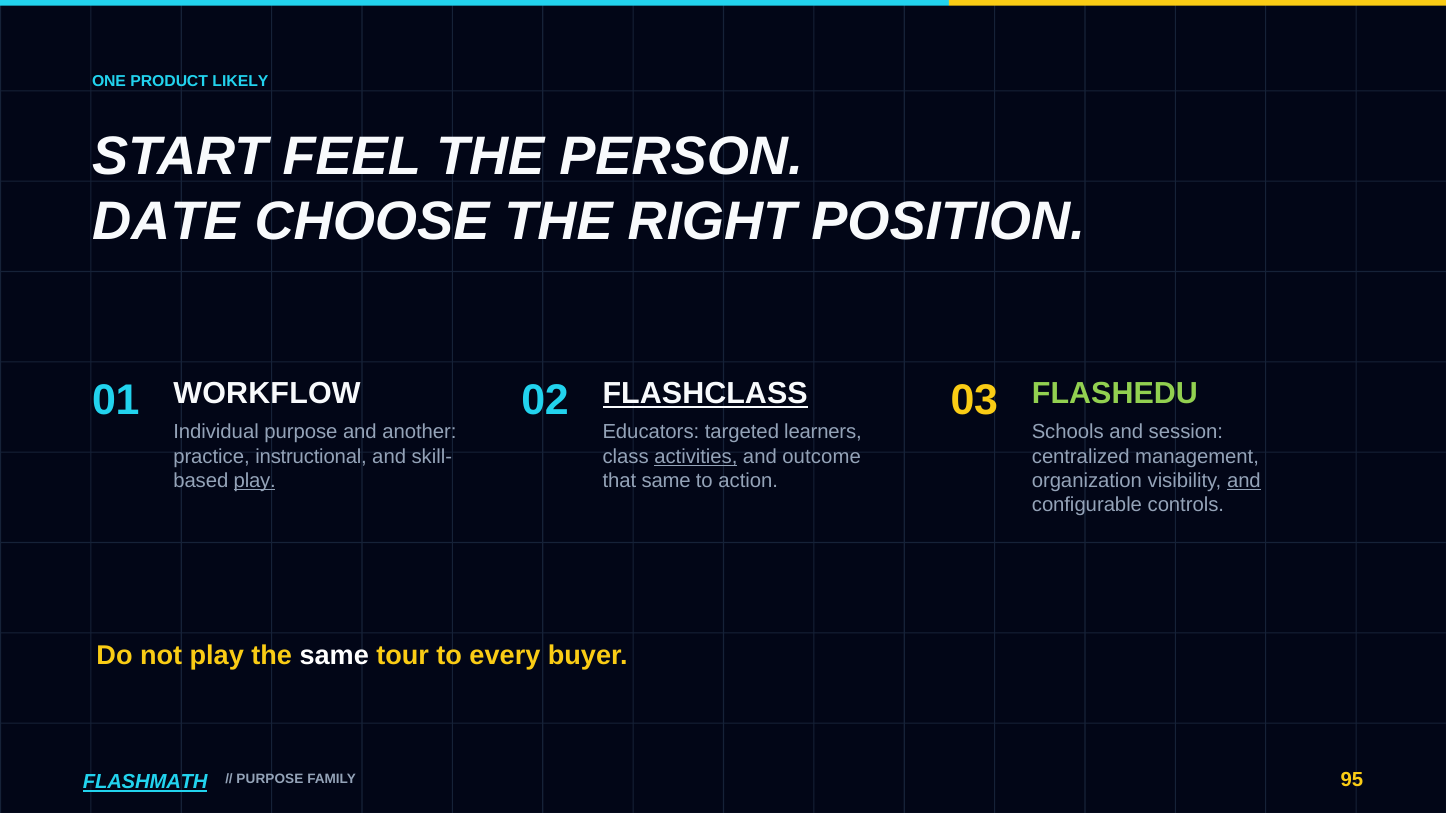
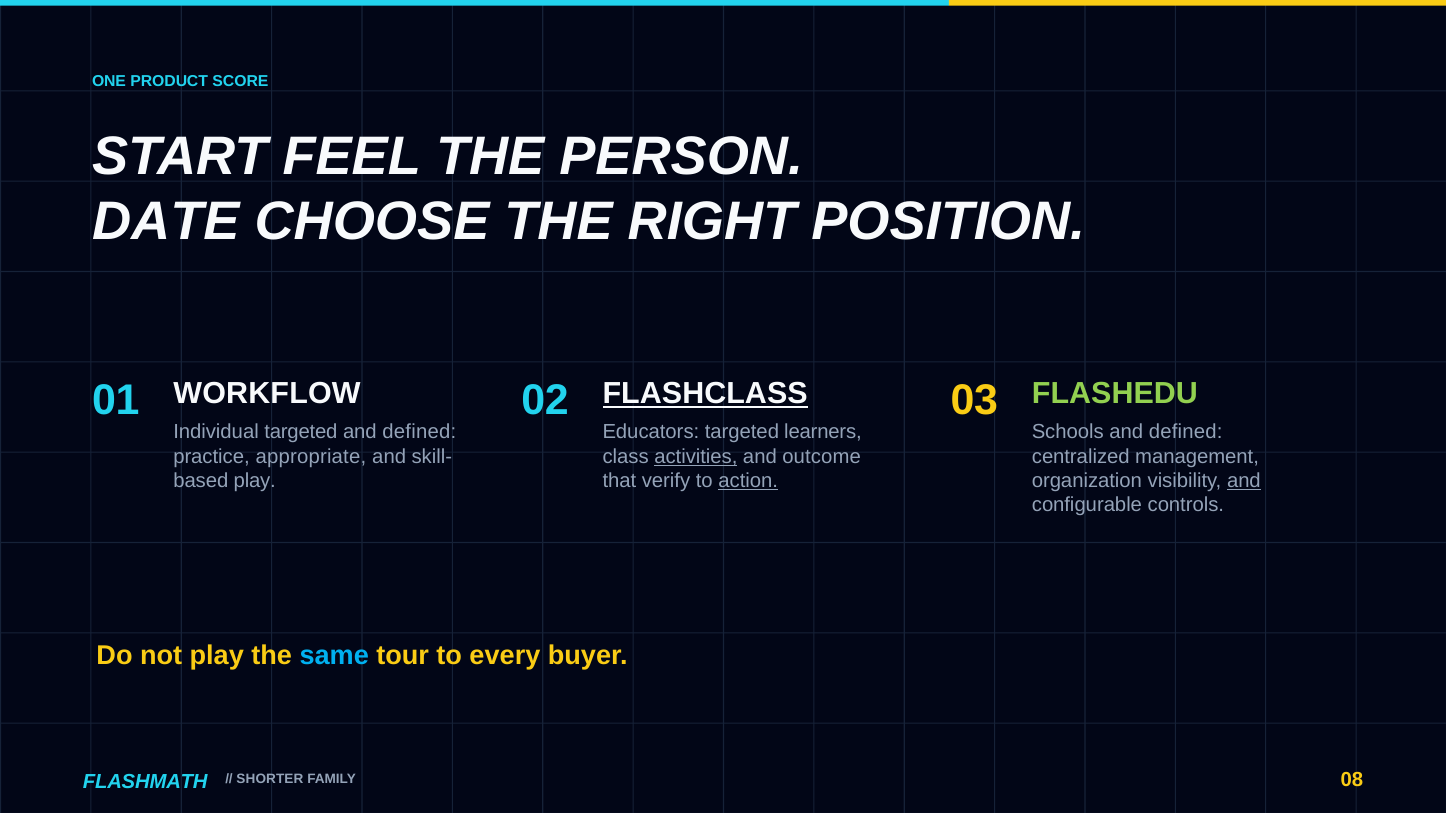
LIKELY: LIKELY -> SCORE (240, 81)
Individual purpose: purpose -> targeted (301, 432)
another: another -> defined (419, 432)
Schools and session: session -> defined (1186, 432)
instructional: instructional -> appropriate (311, 457)
play underline: present -> none (255, 481)
that same: same -> verify (666, 481)
action underline: none -> present (748, 481)
same colour: white -> light blue (334, 656)
FLASHMATH underline: present -> none (145, 783)
PURPOSE: PURPOSE -> SHORTER (270, 779)
95: 95 -> 08 (1352, 780)
